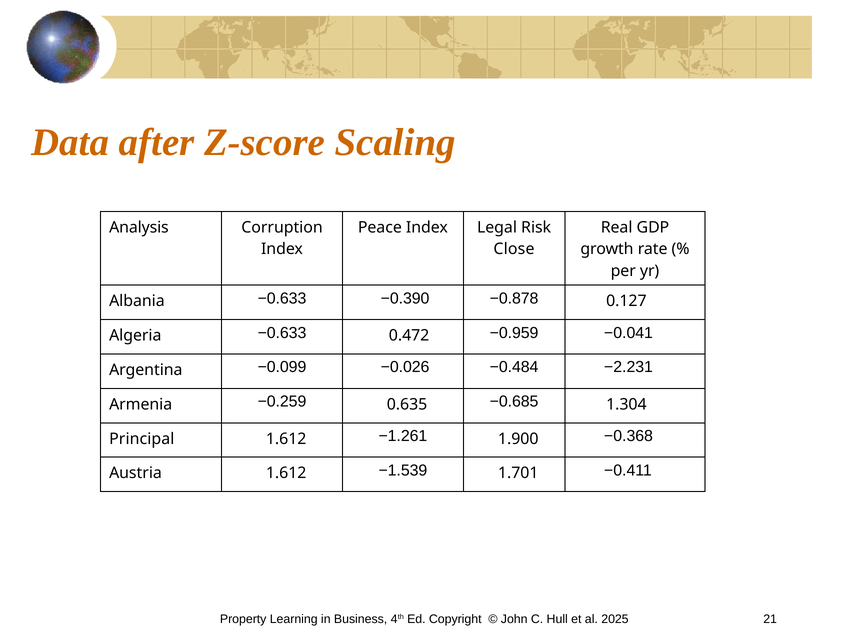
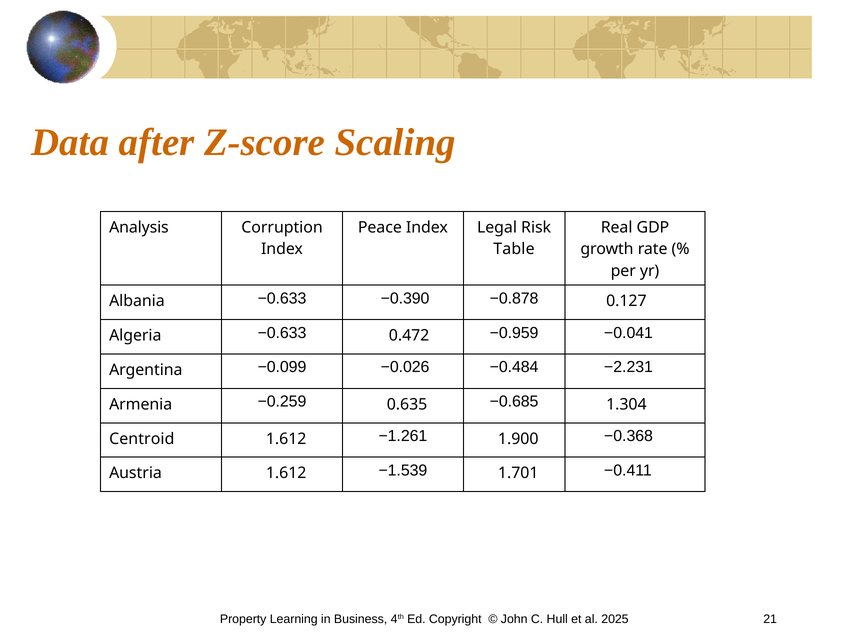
Close: Close -> Table (514, 249)
Principal: Principal -> Centroid (142, 439)
